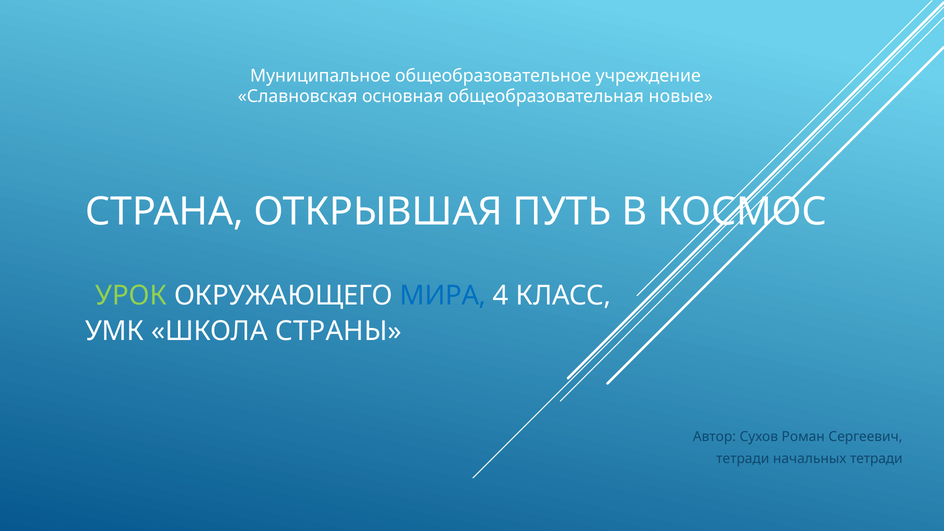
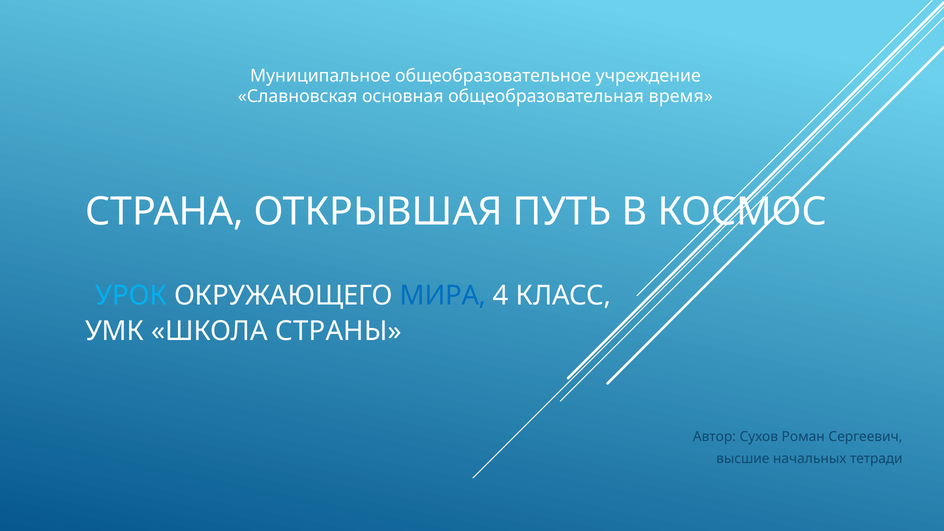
новые: новые -> время (681, 97)
УРОК colour: light green -> light blue (131, 296)
тетради: тетради -> высшие (743, 459)
